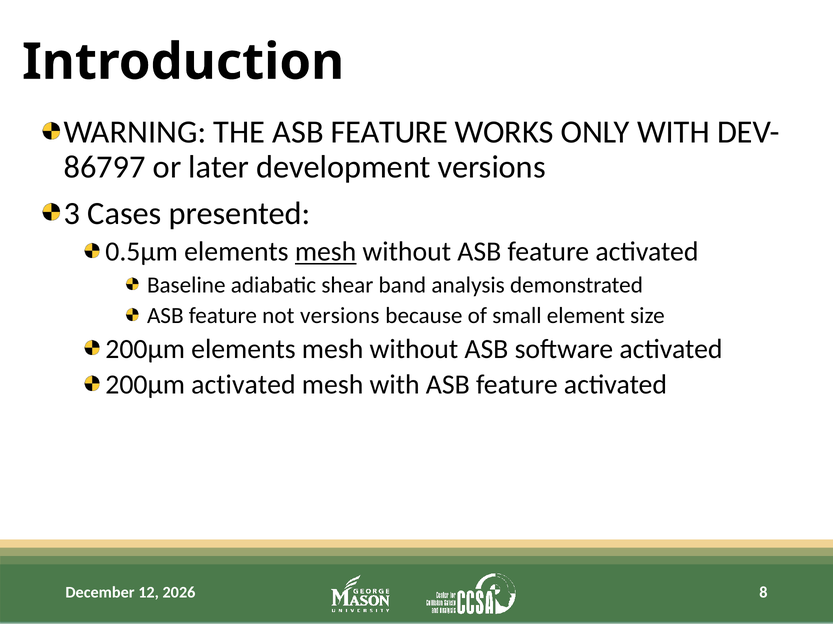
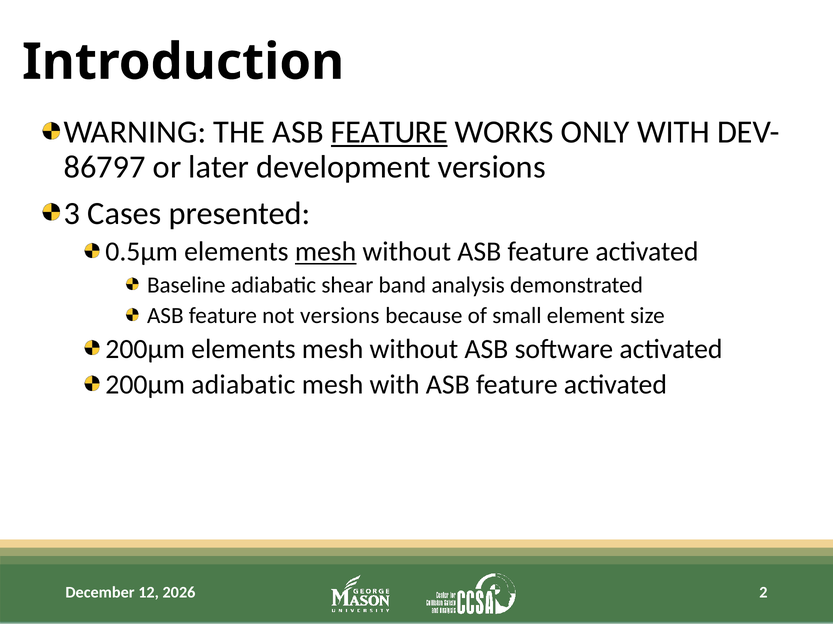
FEATURE underline: none -> present (389, 132)
200µm activated: activated -> adiabatic (243, 385)
8: 8 -> 2 (763, 593)
